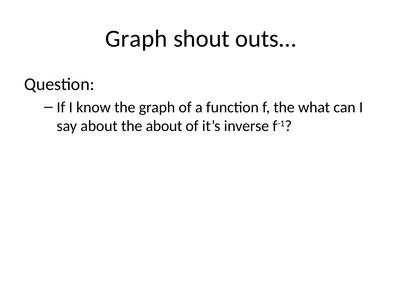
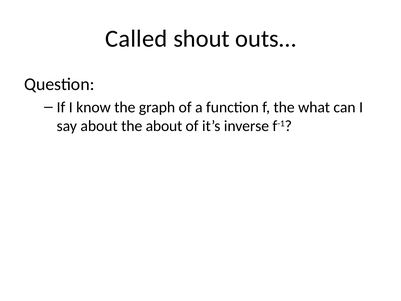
Graph: Graph -> Called (136, 39)
